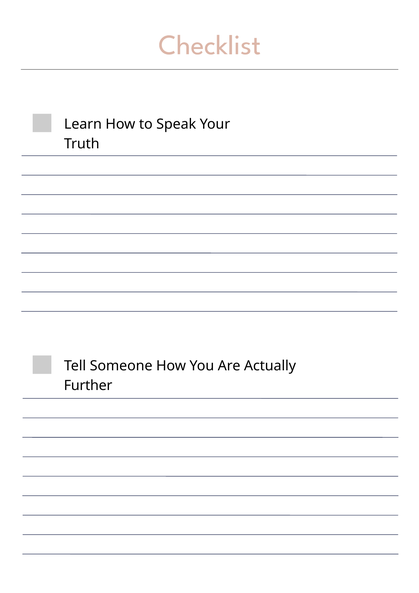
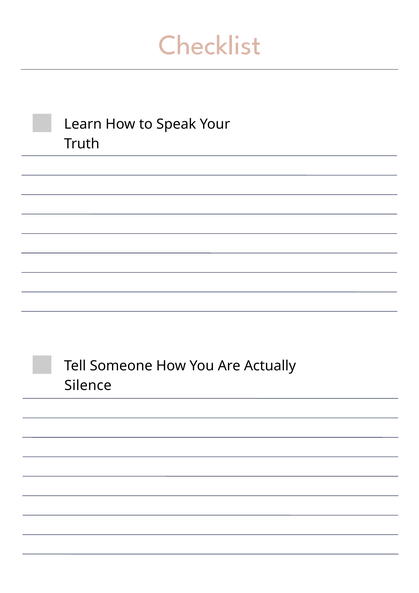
Further: Further -> Silence (88, 386)
